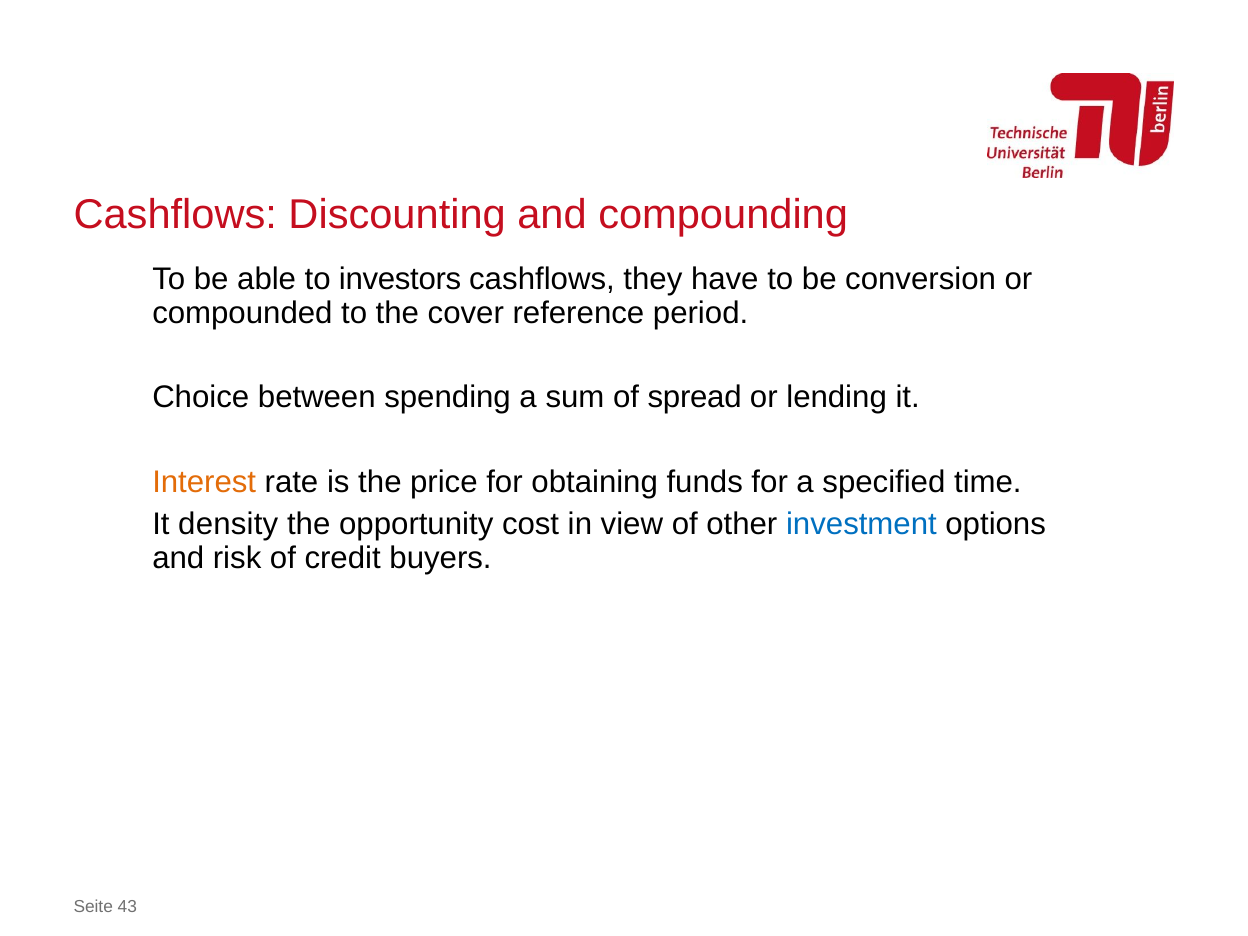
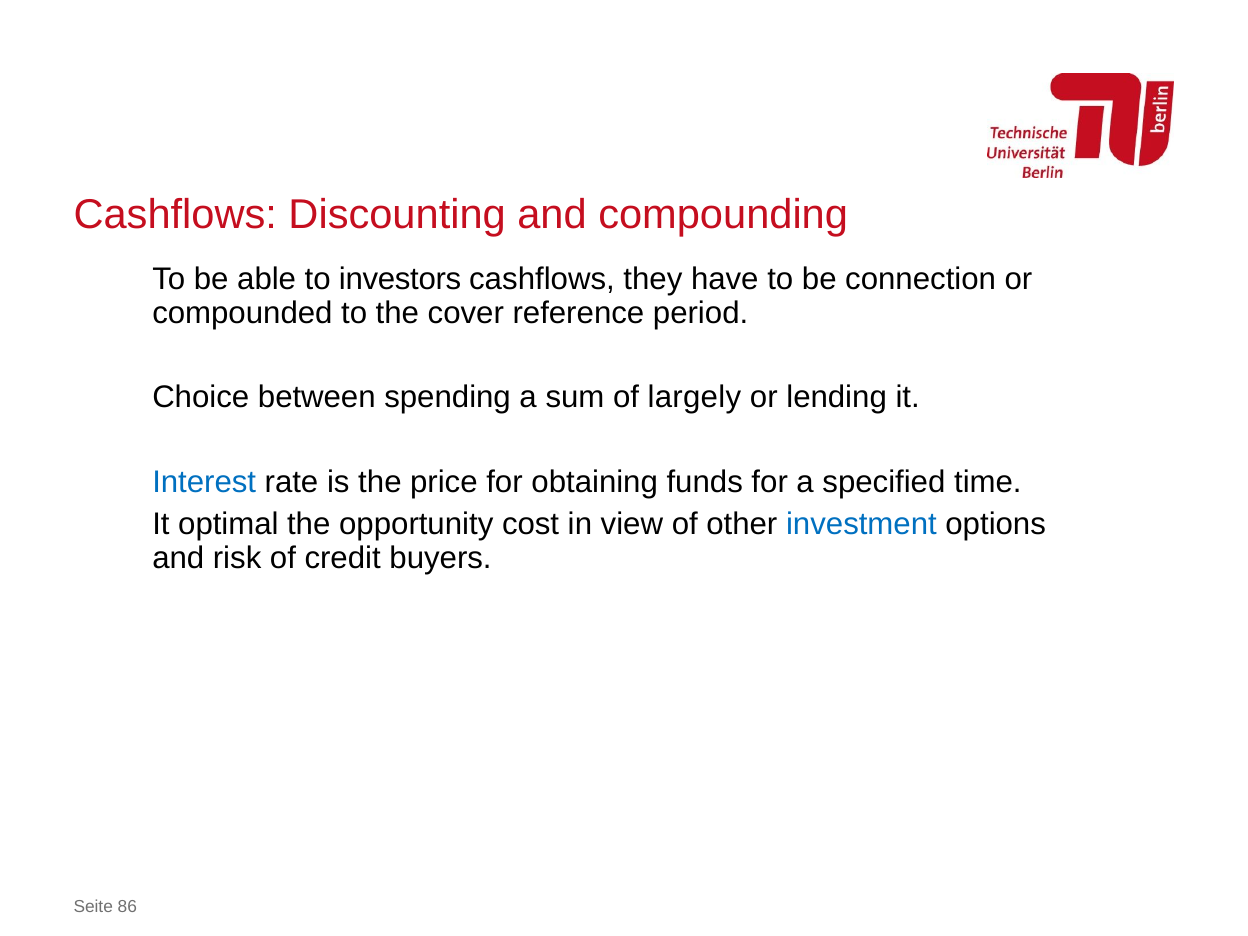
conversion: conversion -> connection (921, 279)
spread: spread -> largely (694, 398)
Interest colour: orange -> blue (204, 482)
density: density -> optimal (228, 525)
43: 43 -> 86 (127, 907)
